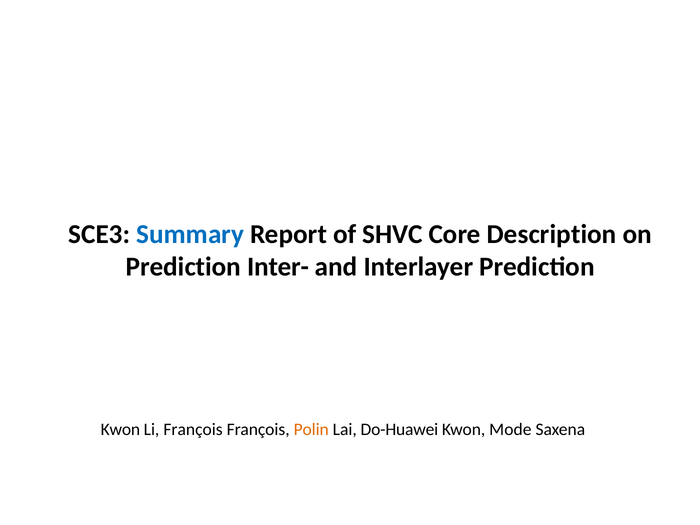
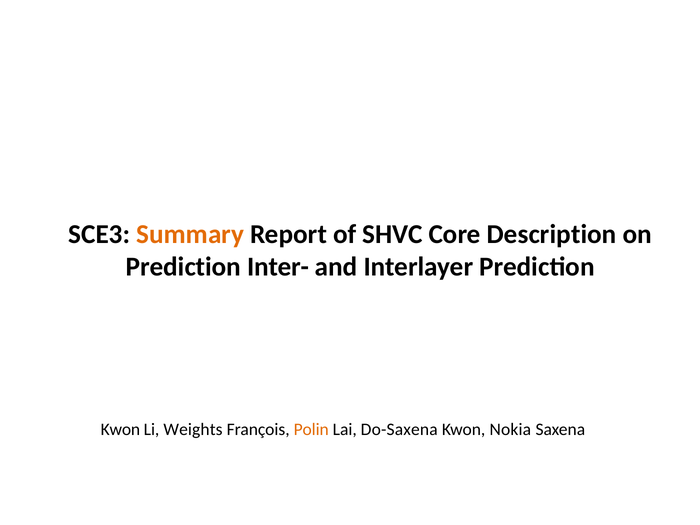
Summary colour: blue -> orange (190, 234)
Li François: François -> Weights (193, 429)
Do-Huawei: Do-Huawei -> Do-Saxena (399, 429)
Mode: Mode -> Nokia (510, 429)
